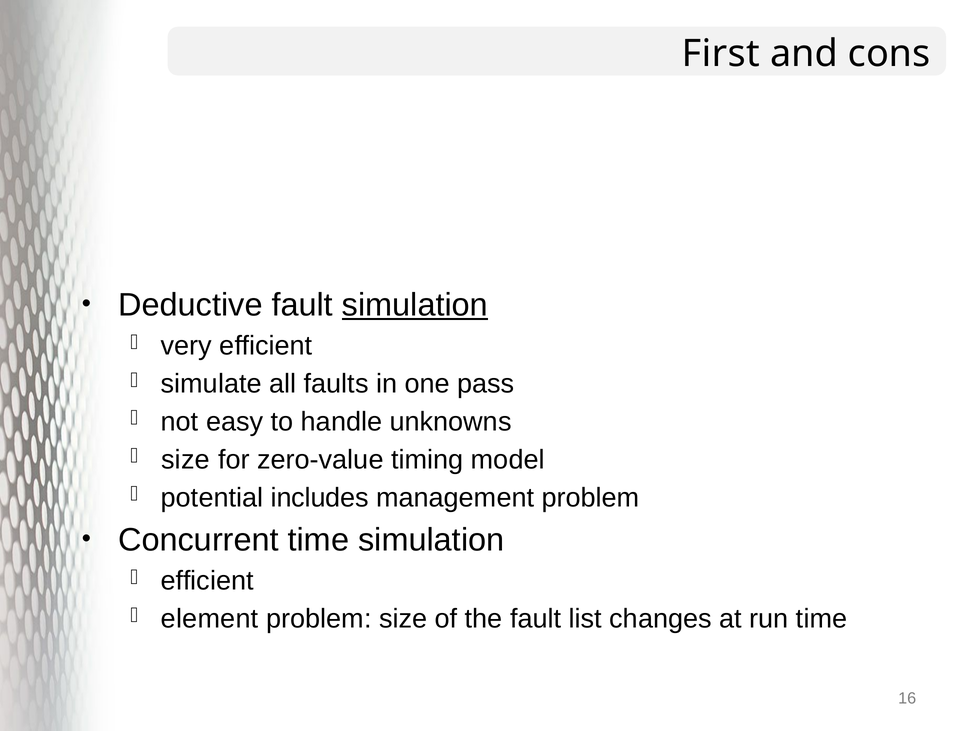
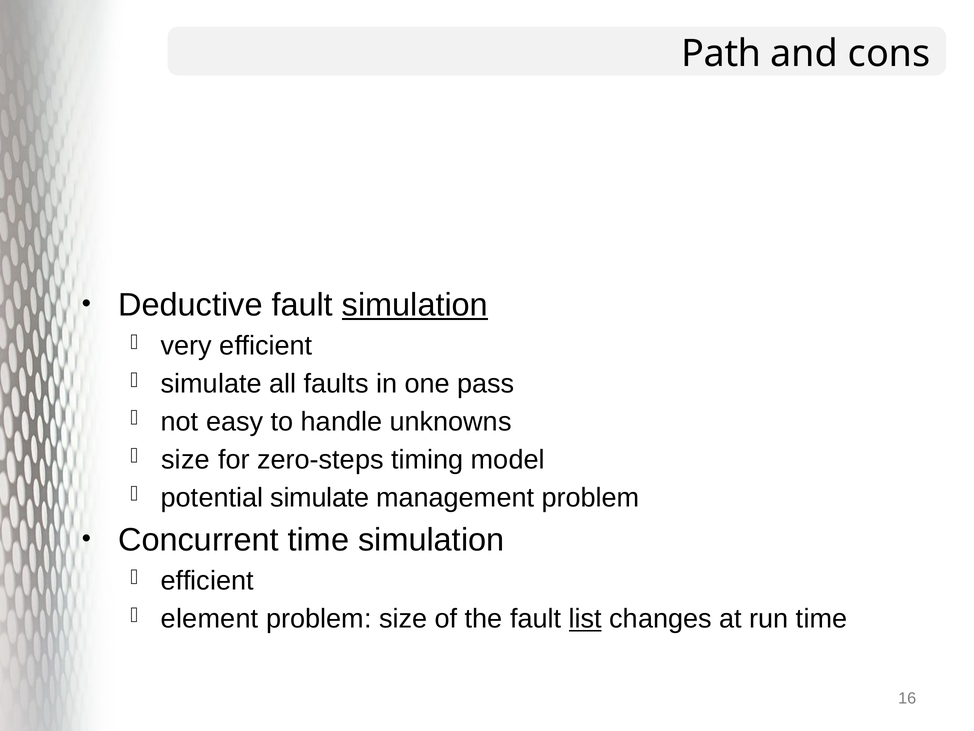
First: First -> Path (721, 54)
zero-value: zero-value -> zero-steps (320, 459)
potential includes: includes -> simulate (320, 497)
list underline: none -> present (585, 618)
